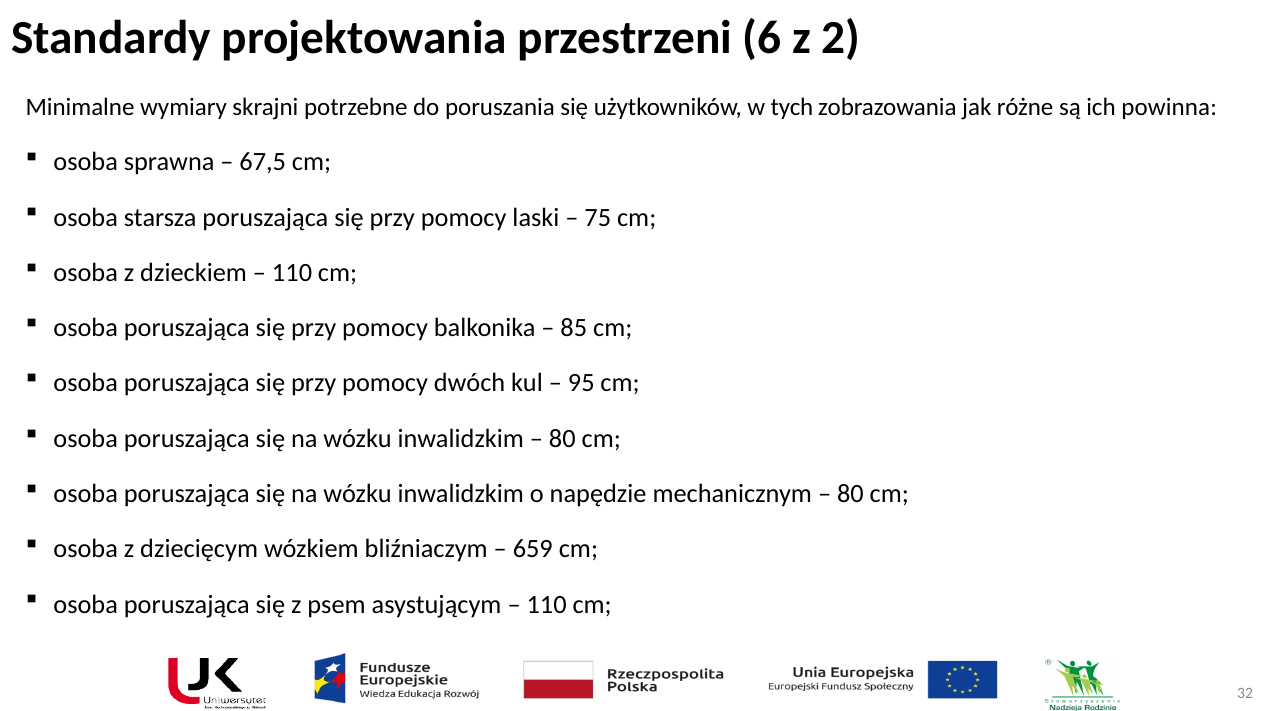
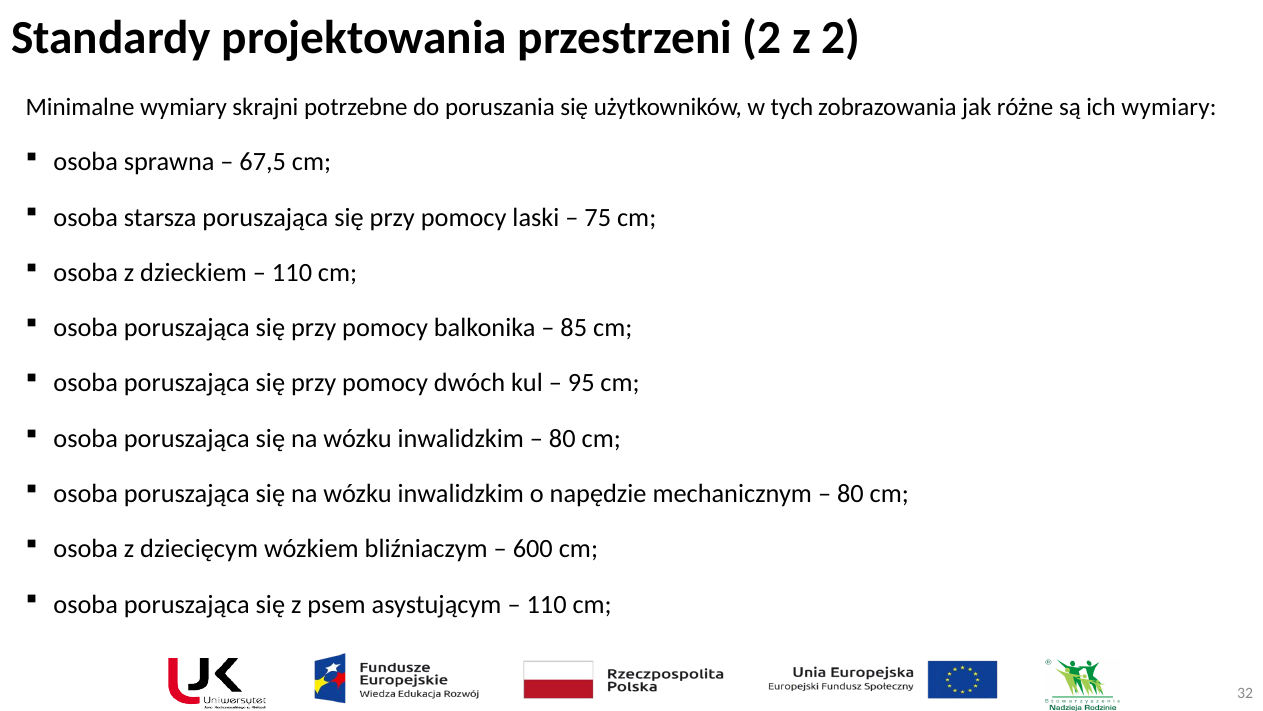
przestrzeni 6: 6 -> 2 (762, 37)
ich powinna: powinna -> wymiary (1169, 107)
659: 659 -> 600 (533, 549)
